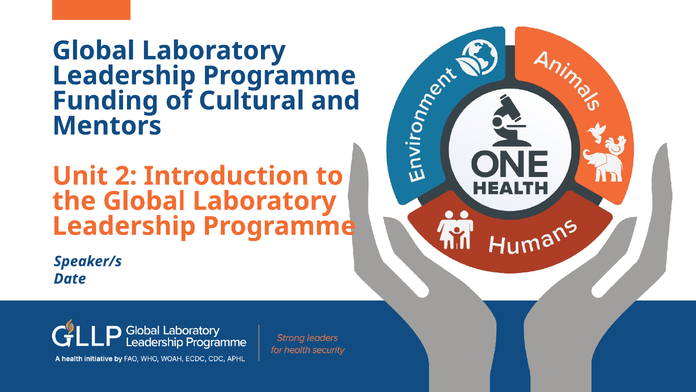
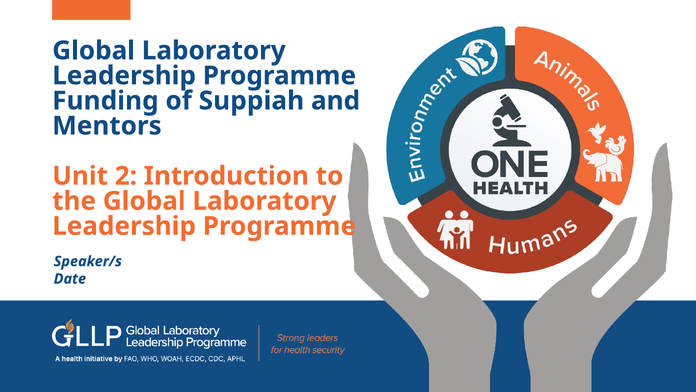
Cultural: Cultural -> Suppiah (251, 101)
